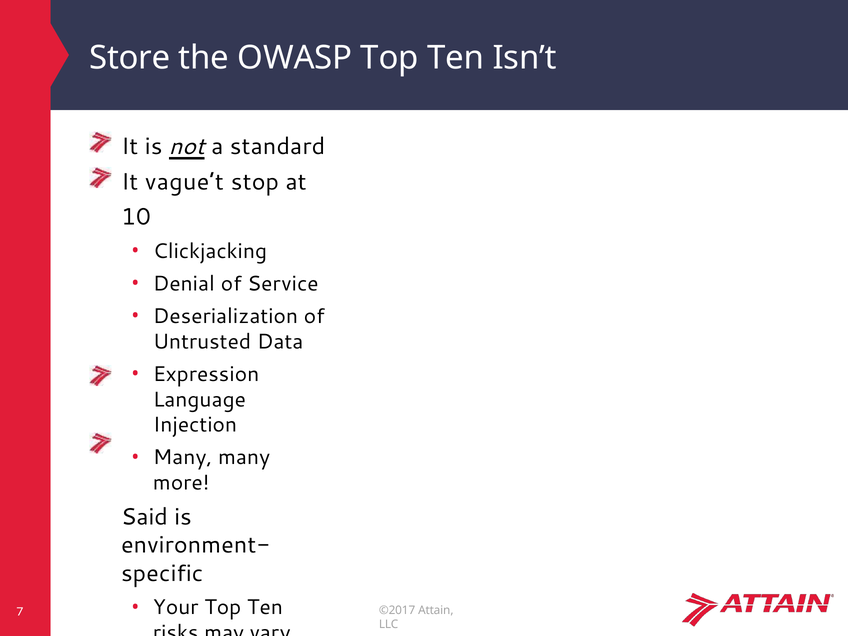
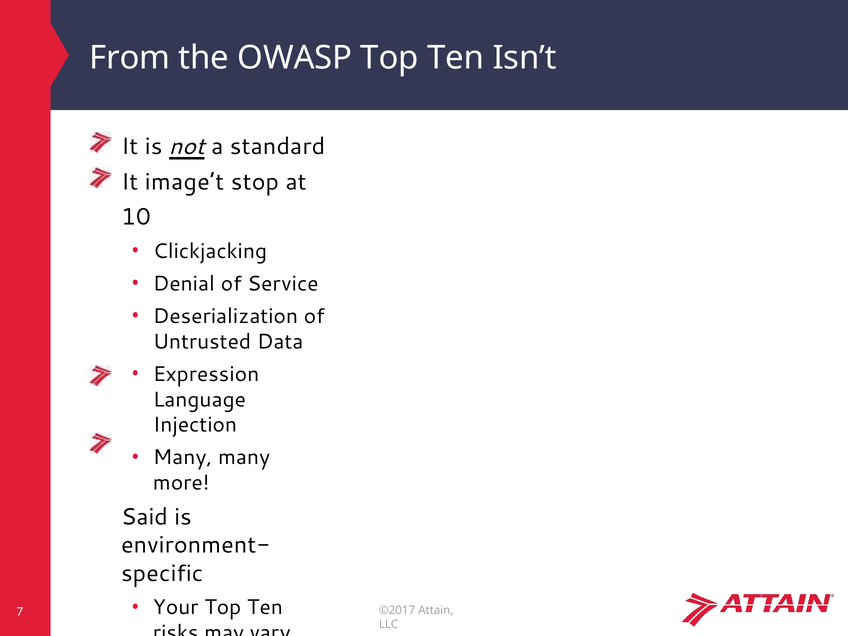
Store: Store -> From (130, 58)
vague’t: vague’t -> image’t (184, 182)
